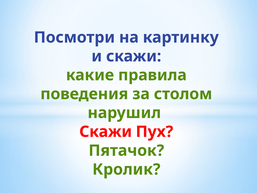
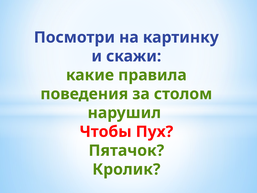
Скажи: Скажи -> Чтобы (106, 132)
